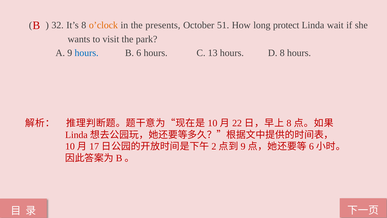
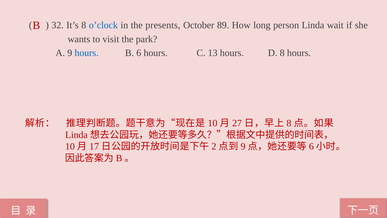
o’clock colour: orange -> blue (103, 25)
51: 51 -> 89 (223, 25)
protect: protect -> person (286, 25)
22: 22 -> 27 (237, 123)
